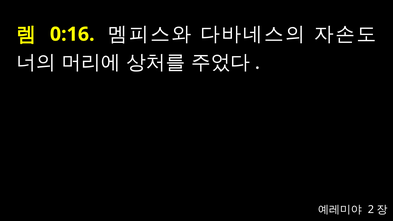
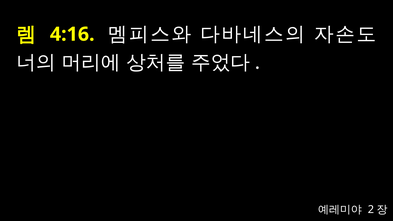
0:16: 0:16 -> 4:16 (72, 34)
